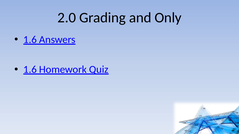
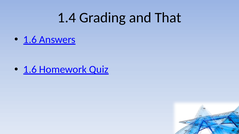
2.0: 2.0 -> 1.4 (67, 18)
Only: Only -> That (168, 18)
